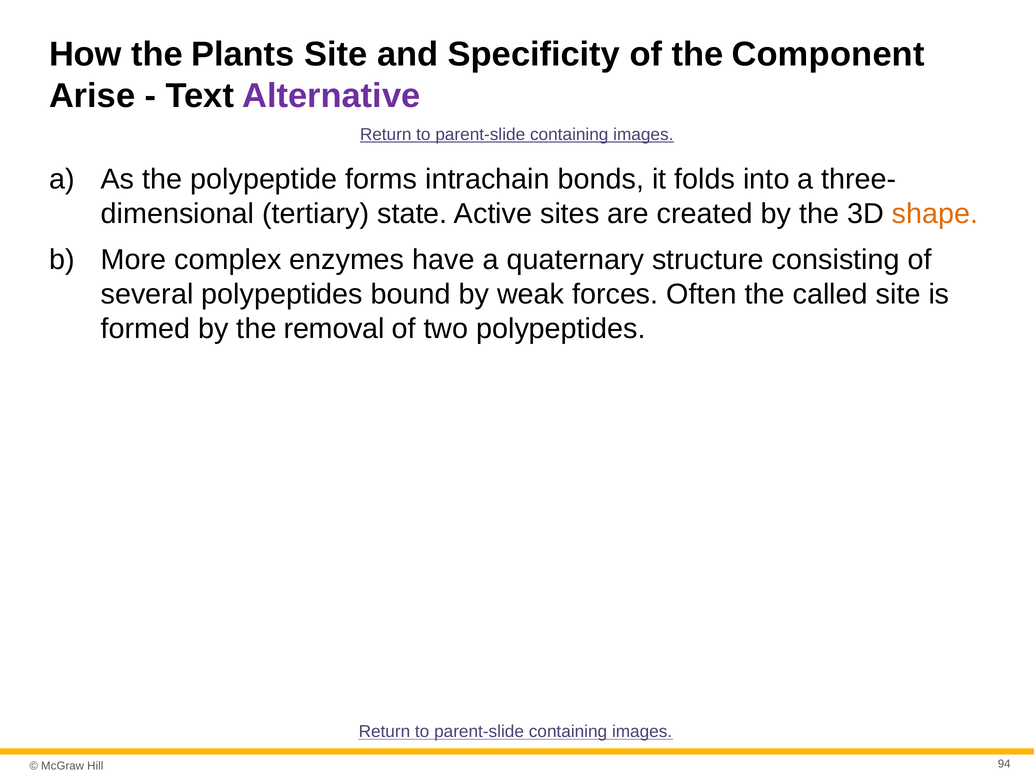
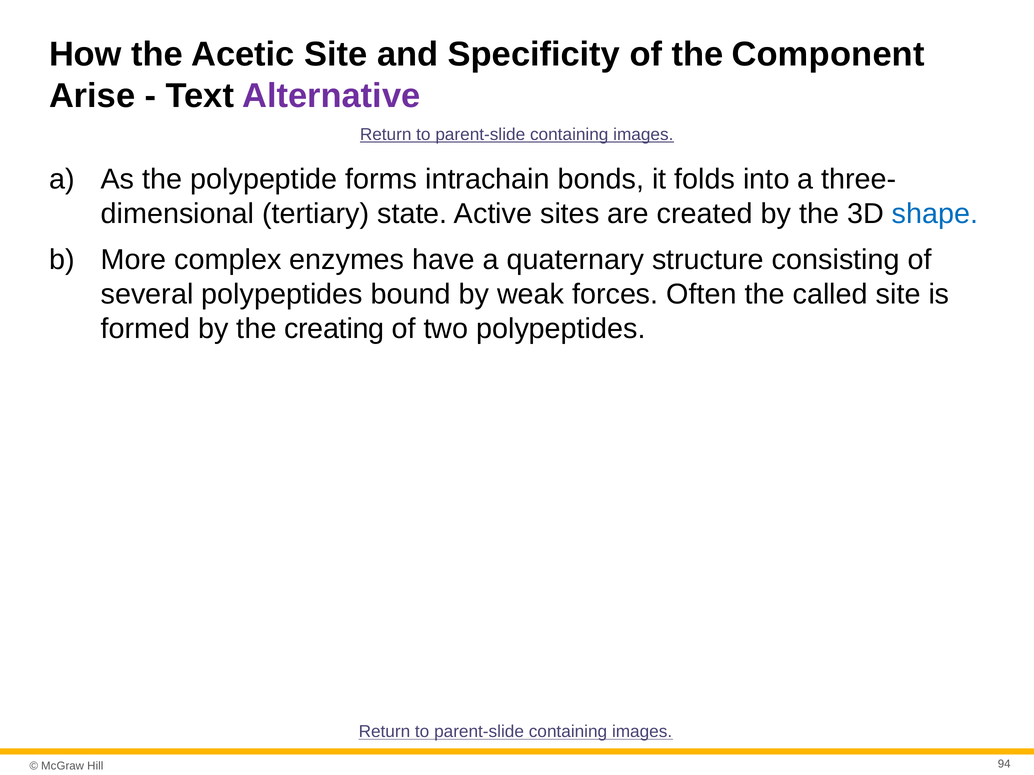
Plants: Plants -> Acetic (243, 55)
shape colour: orange -> blue (935, 214)
removal: removal -> creating (334, 329)
